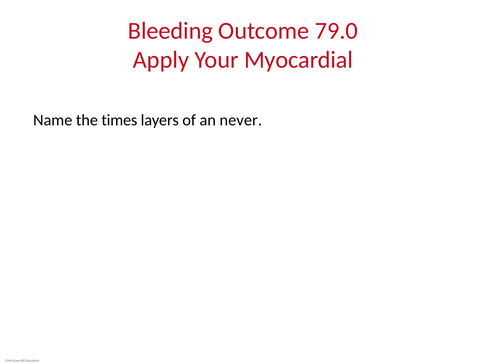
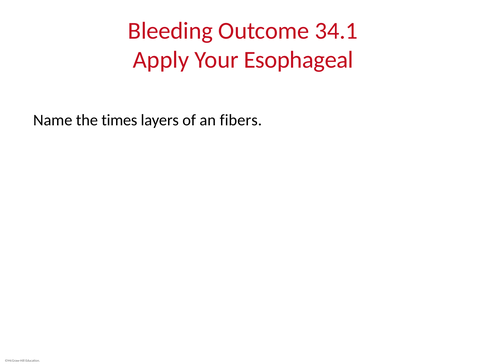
79.0: 79.0 -> 34.1 (336, 31)
Myocardial: Myocardial -> Esophageal (299, 60)
never: never -> fibers (241, 120)
